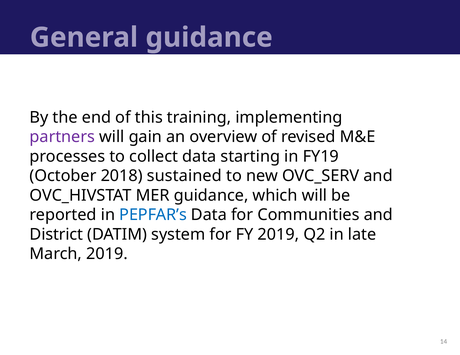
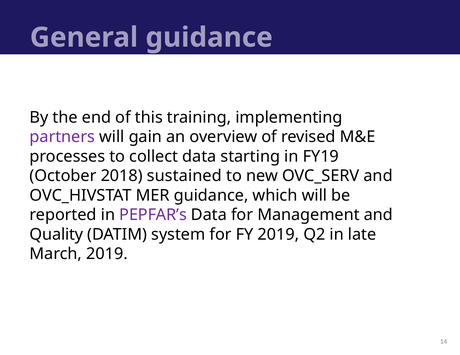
PEPFAR’s colour: blue -> purple (153, 215)
Communities: Communities -> Management (308, 215)
District: District -> Quality (56, 235)
